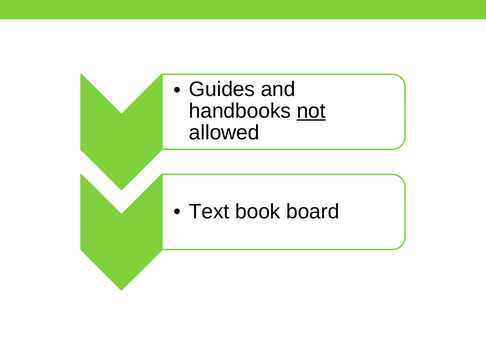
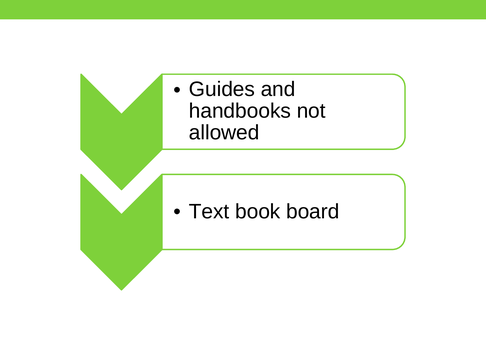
not underline: present -> none (311, 111)
